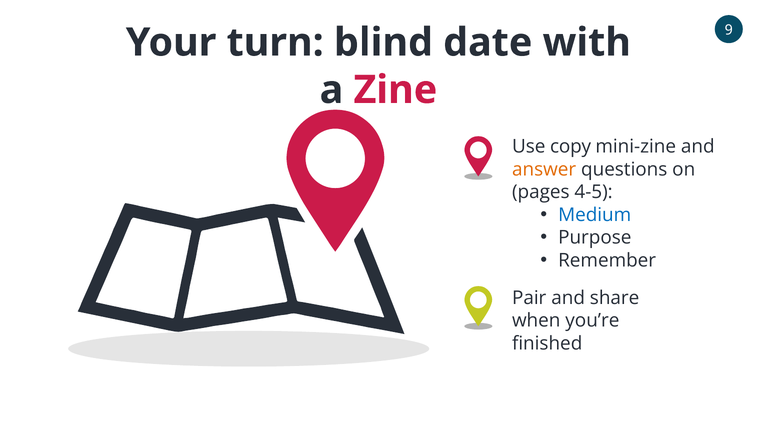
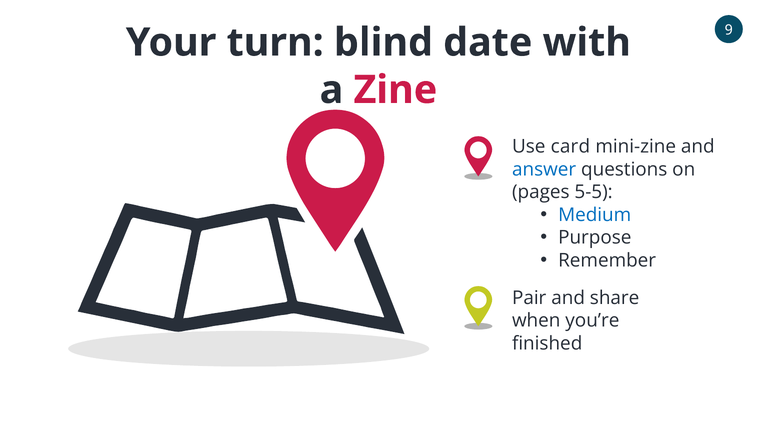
copy: copy -> card (570, 147)
answer colour: orange -> blue (544, 169)
4-5: 4-5 -> 5-5 (594, 192)
